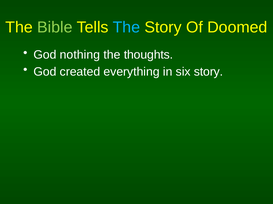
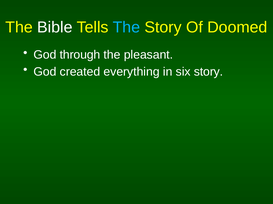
Bible colour: light green -> white (55, 27)
nothing: nothing -> through (80, 55)
thoughts: thoughts -> pleasant (148, 55)
